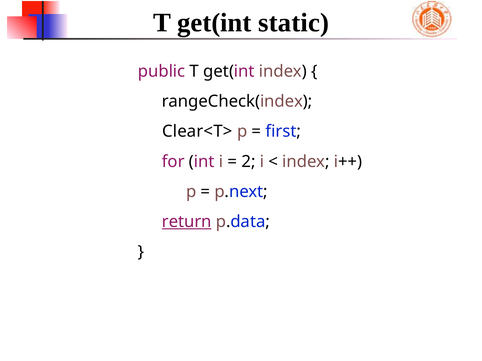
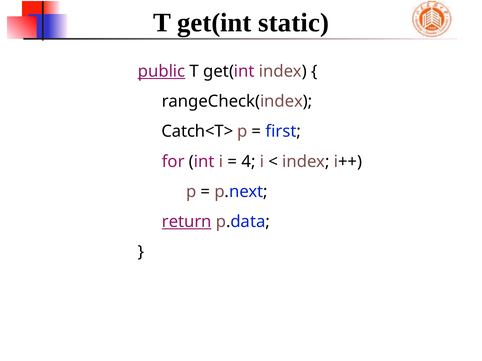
public underline: none -> present (162, 71)
Clear<T>: Clear<T> -> Catch<T> (197, 132)
2: 2 -> 4 (248, 162)
